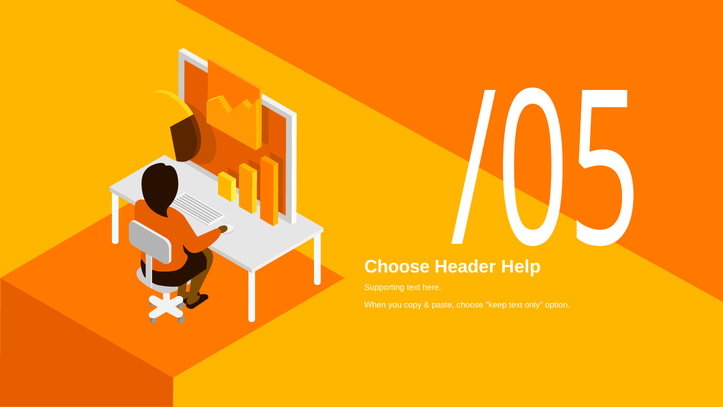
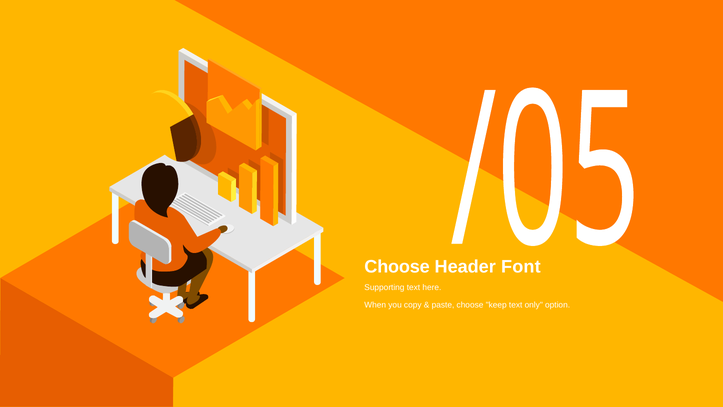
Help: Help -> Font (521, 266)
